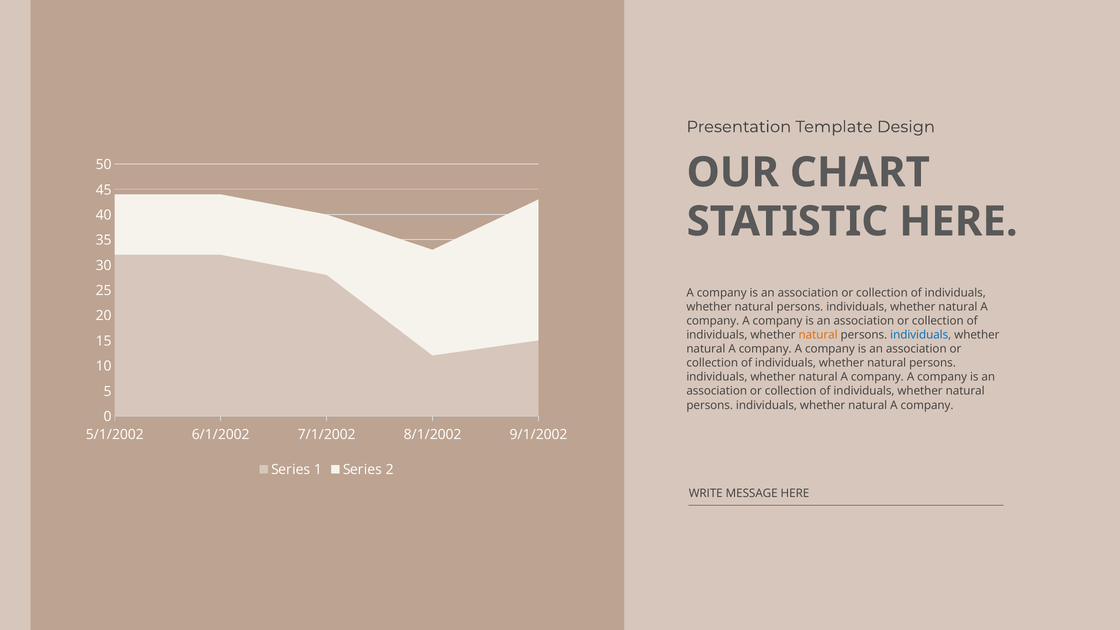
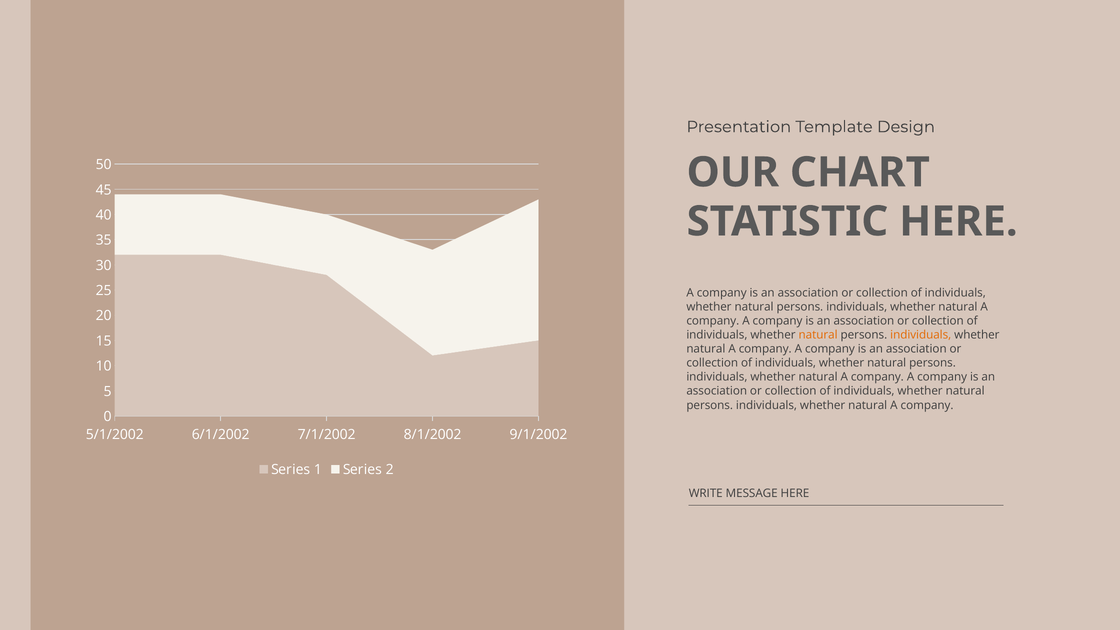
individuals colour: blue -> orange (921, 335)
